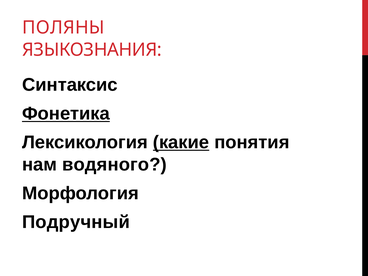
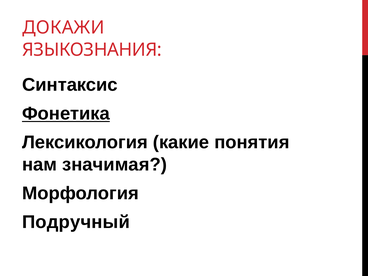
ПОЛЯНЫ: ПОЛЯНЫ -> ДОКАЖИ (63, 28)
какие underline: present -> none (181, 142)
водяного: водяного -> значимая (115, 164)
